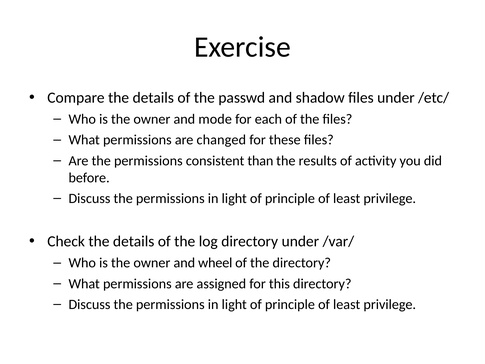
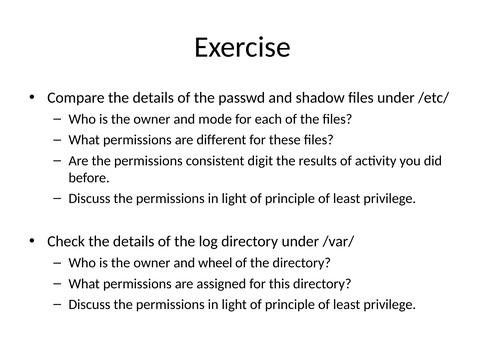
changed: changed -> different (221, 140)
than: than -> digit (260, 161)
